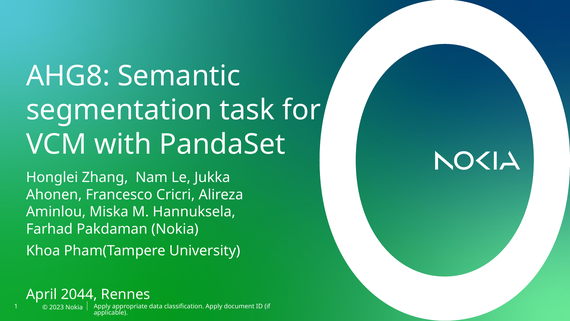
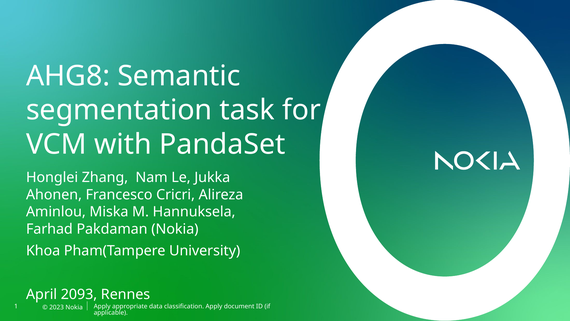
2044: 2044 -> 2093 (79, 294)
